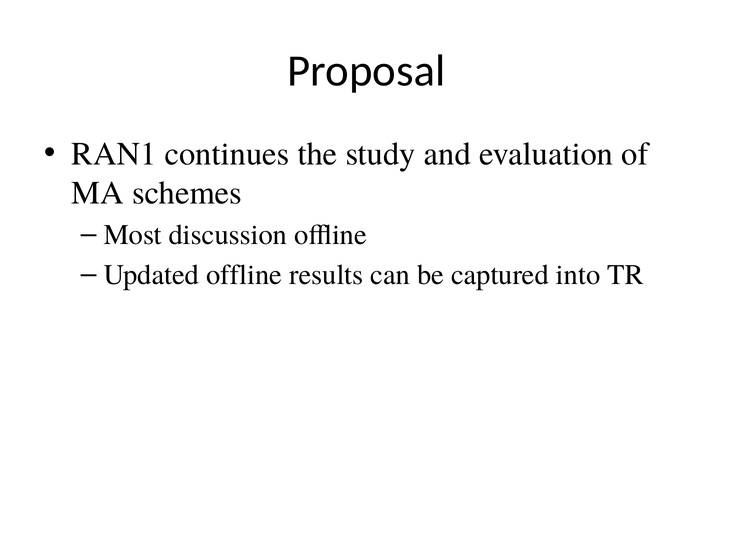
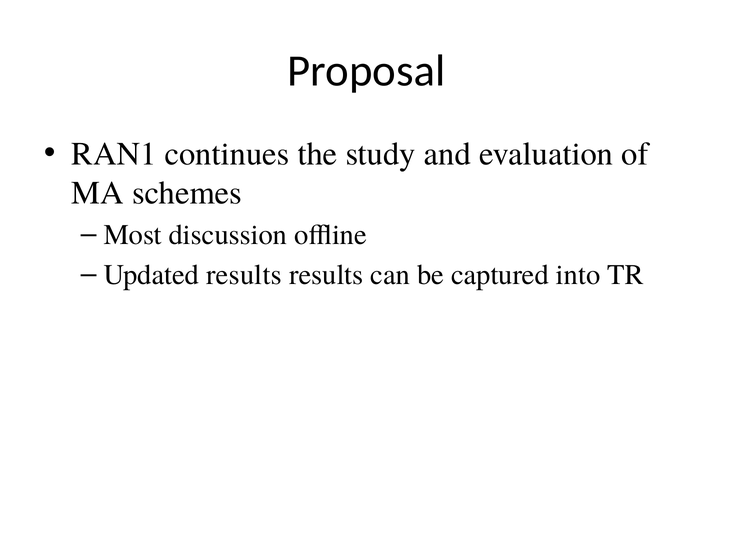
Updated offline: offline -> results (244, 275)
